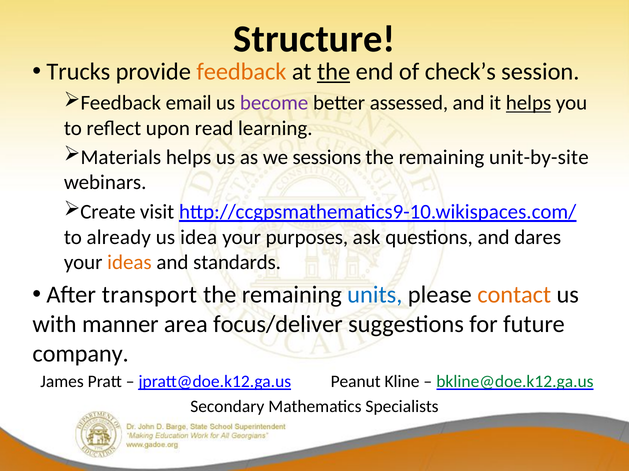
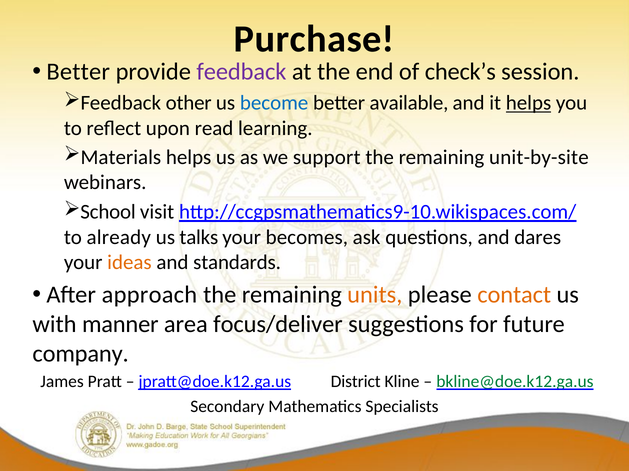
Structure: Structure -> Purchase (314, 39)
Trucks: Trucks -> Better (78, 72)
feedback colour: orange -> purple (241, 72)
the underline: present -> none (334, 72)
email: email -> other (189, 103)
become colour: purple -> blue (274, 103)
assessed: assessed -> available (409, 103)
sessions: sessions -> support (327, 158)
Create: Create -> School (108, 212)
idea: idea -> talks (199, 238)
purposes: purposes -> becomes (307, 238)
transport: transport -> approach (149, 295)
units colour: blue -> orange (375, 295)
Peanut: Peanut -> District (356, 382)
